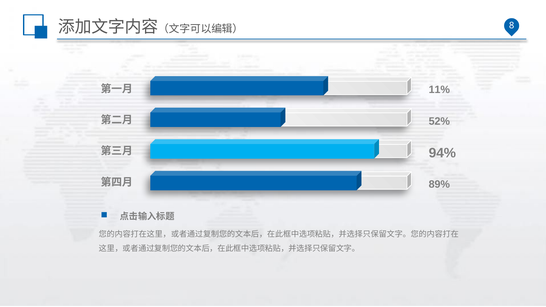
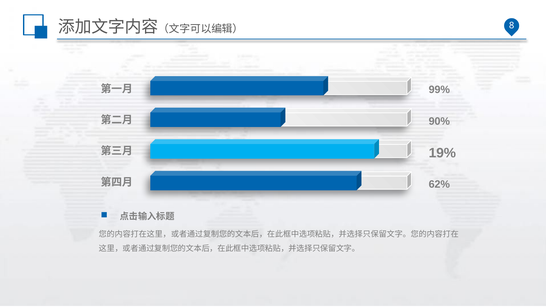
11%: 11% -> 99% (439, 90)
52%: 52% -> 90% (439, 121)
94%: 94% -> 19% (442, 153)
89%: 89% -> 62% (439, 184)
